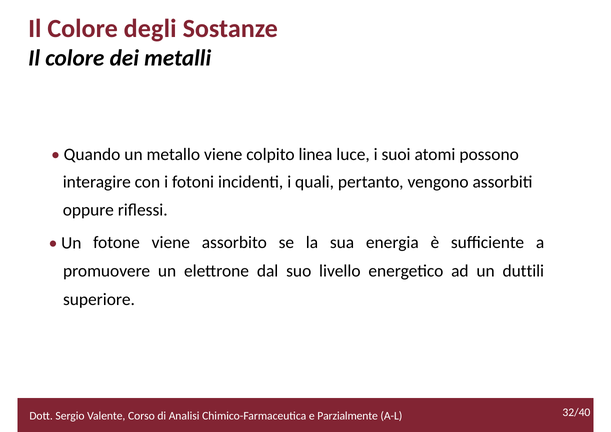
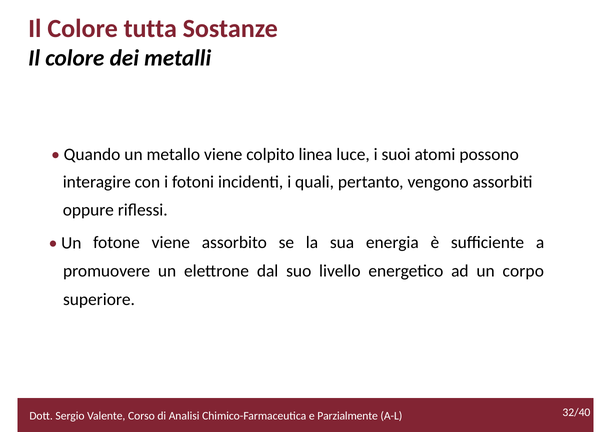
degli: degli -> tutta (150, 29)
duttili: duttili -> corpo (523, 271)
